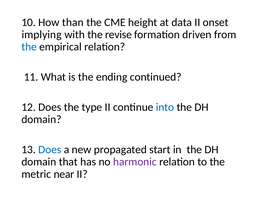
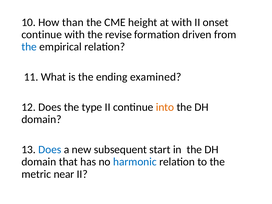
at data: data -> with (182, 22)
implying: implying -> continue (42, 35)
continued: continued -> examined (156, 77)
into colour: blue -> orange (165, 107)
propagated: propagated -> subsequent (120, 150)
harmonic colour: purple -> blue (135, 162)
